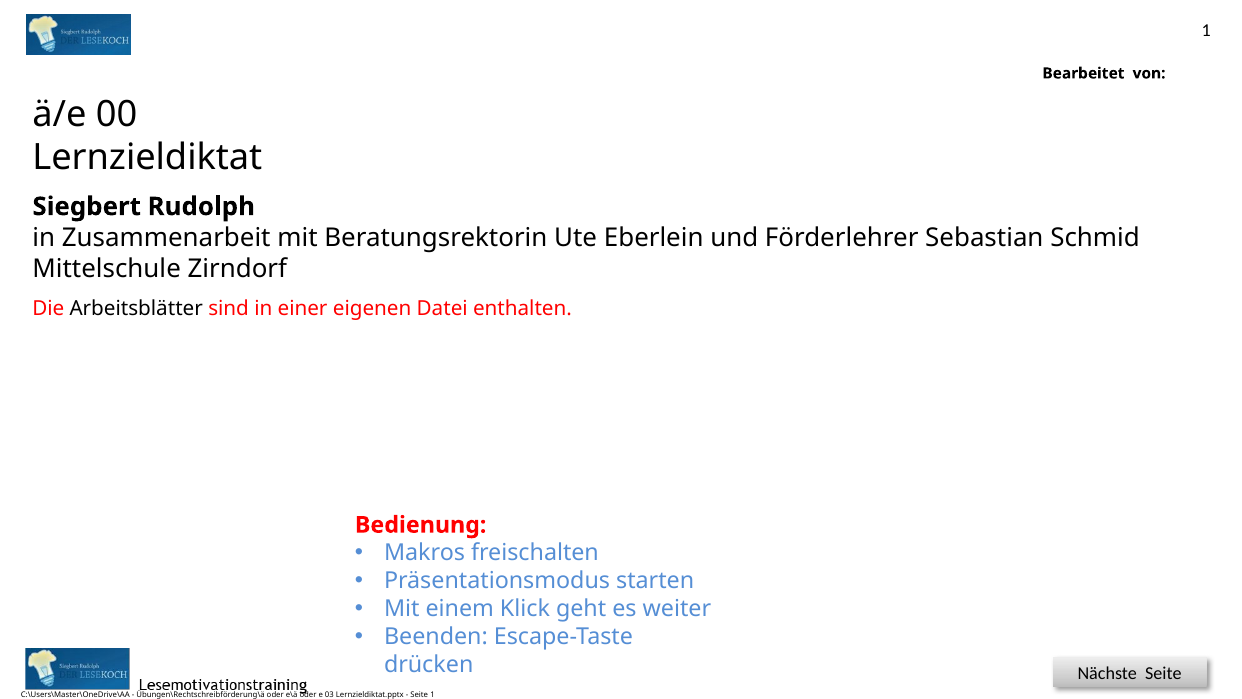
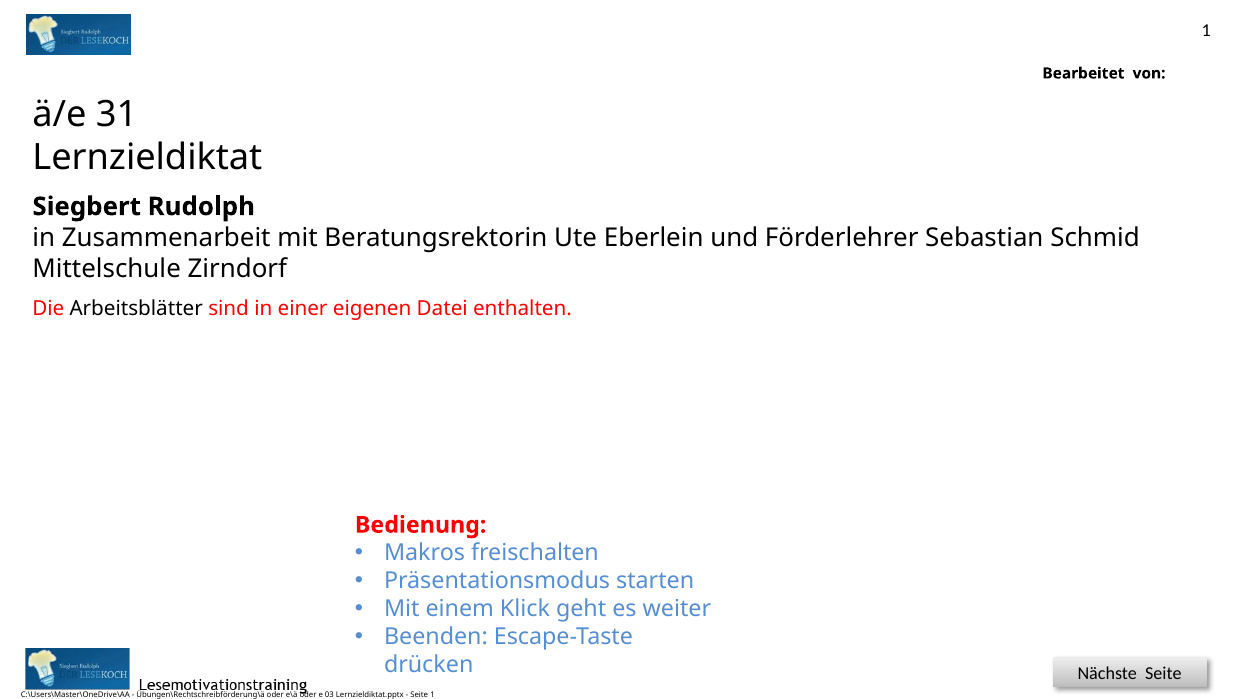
00: 00 -> 31 (117, 114)
